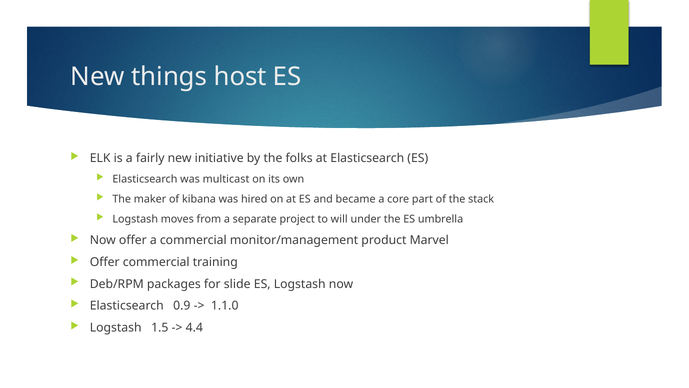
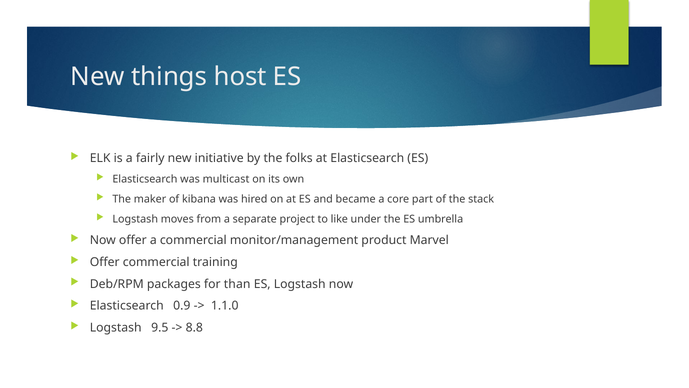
will: will -> like (339, 219)
slide: slide -> than (237, 284)
1.5: 1.5 -> 9.5 (160, 327)
4.4: 4.4 -> 8.8 (194, 327)
